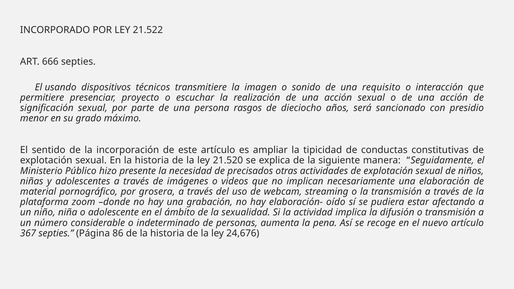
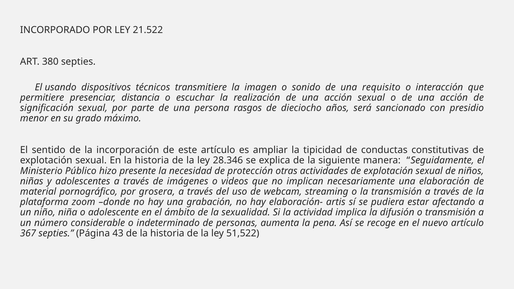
666: 666 -> 380 (50, 62)
proyecto: proyecto -> distancia (140, 98)
21.520: 21.520 -> 28.346 (228, 161)
precisados: precisados -> protección (250, 171)
oído: oído -> artis (336, 202)
86: 86 -> 43 (118, 233)
24,676: 24,676 -> 51,522 (243, 233)
